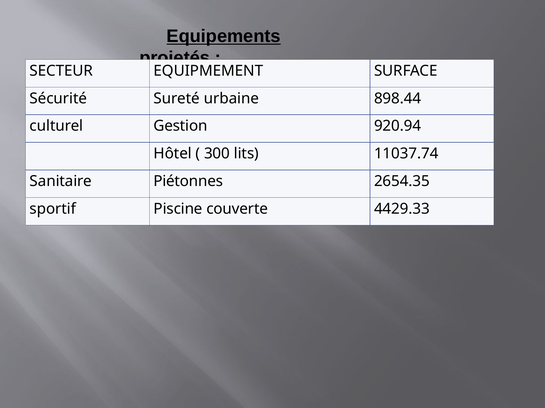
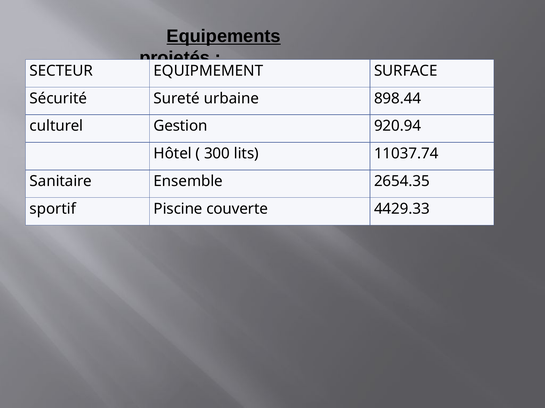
Piétonnes: Piétonnes -> Ensemble (188, 182)
